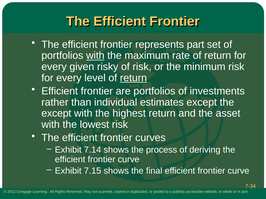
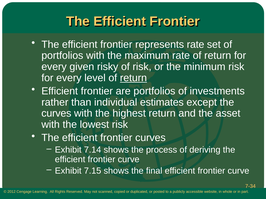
represents part: part -> rate (196, 45)
with underline: present -> none (95, 56)
except: except -> curves (56, 114)
